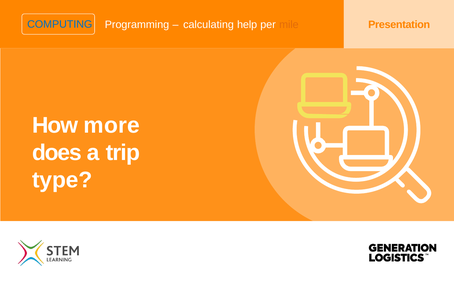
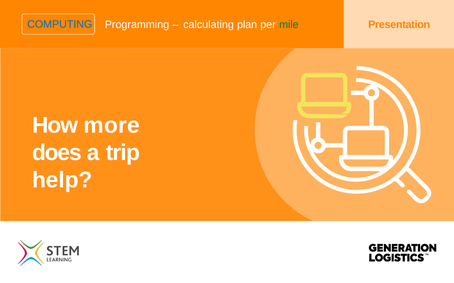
help: help -> plan (247, 25)
mile colour: orange -> green (289, 25)
type: type -> help (62, 180)
